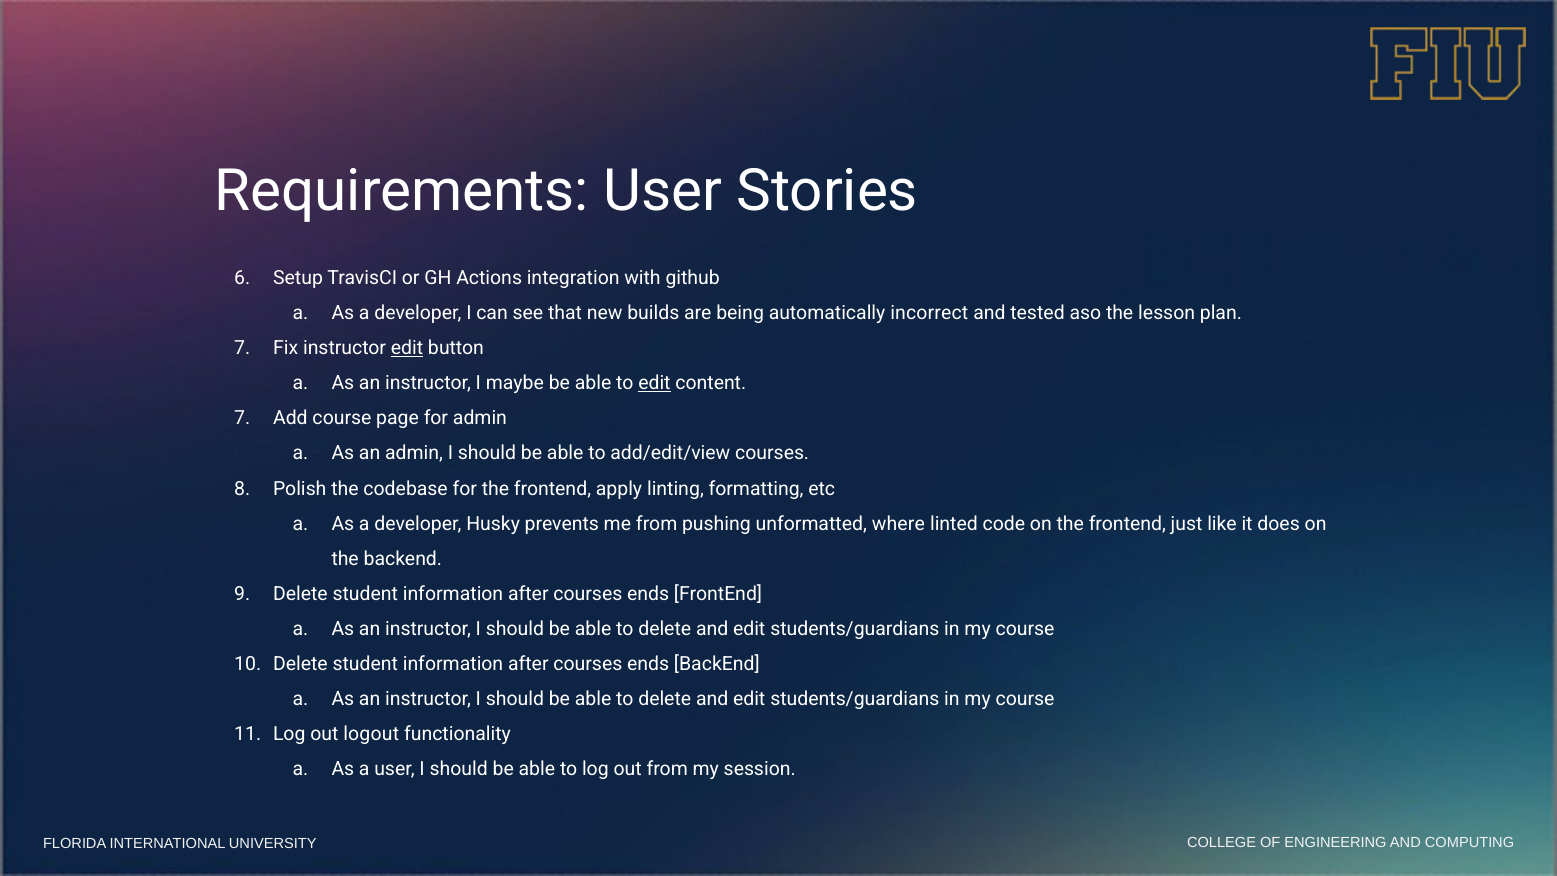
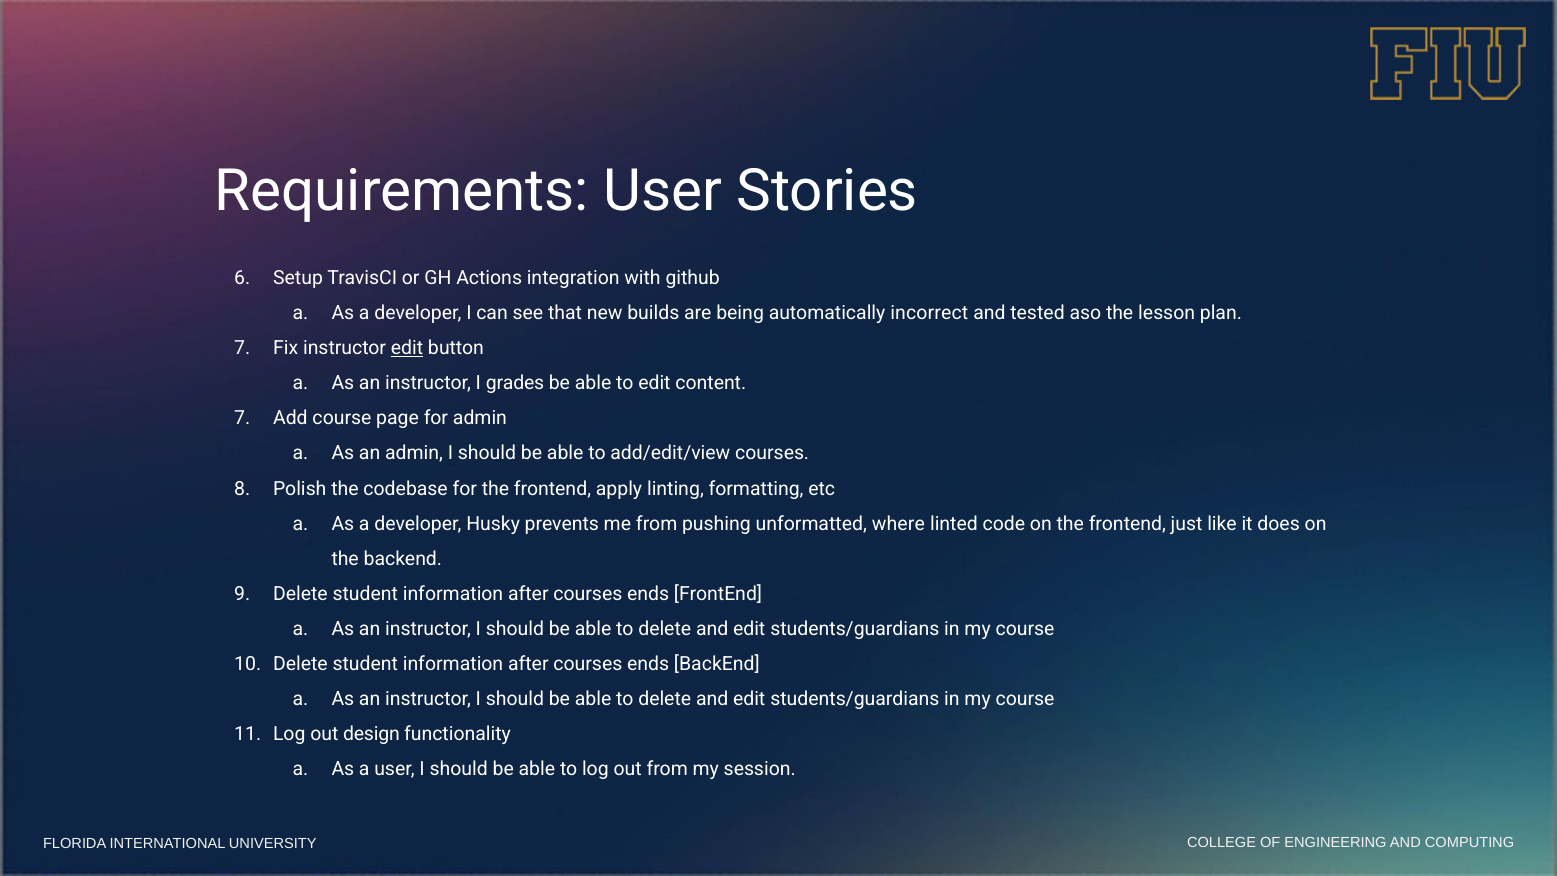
maybe: maybe -> grades (515, 383)
edit underline: present -> none (654, 383)
logout: logout -> design (371, 734)
